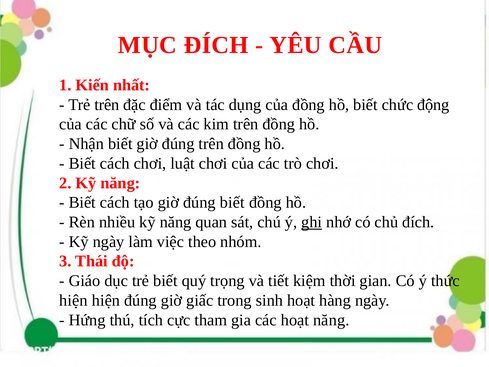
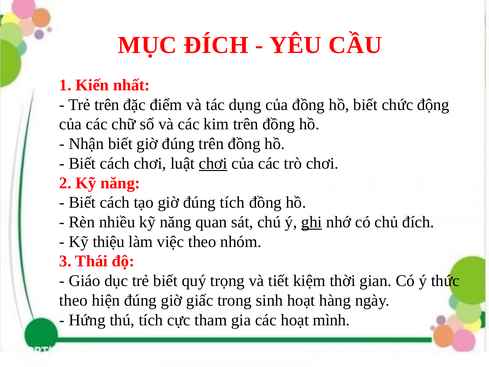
chơi underline: none -> present (213, 163)
đúng biết: biết -> tích (232, 202)
Kỹ ngày: ngày -> thiệu (109, 242)
hiện: hiện -> theo (73, 300)
hoạt năng: năng -> mình (331, 320)
